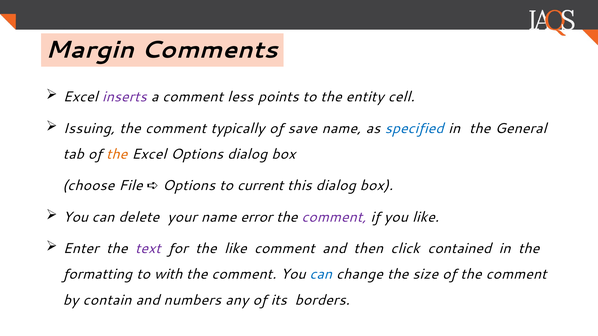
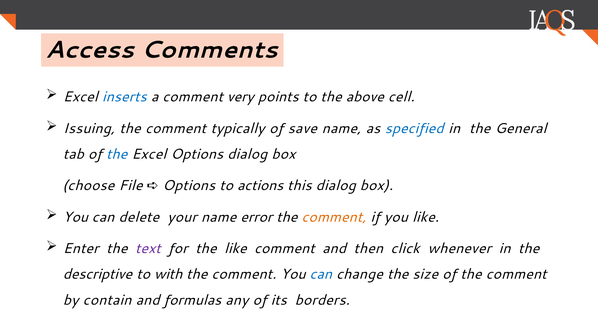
Margin: Margin -> Access (90, 50)
inserts colour: purple -> blue (124, 97)
less: less -> very (240, 97)
entity: entity -> above (365, 97)
the colour: orange -> blue (117, 154)
current: current -> actions (260, 186)
comment colour: purple -> orange (334, 217)
contained: contained -> whenever (459, 249)
formatting: formatting -> descriptive (98, 275)
numbers: numbers -> formulas (193, 300)
